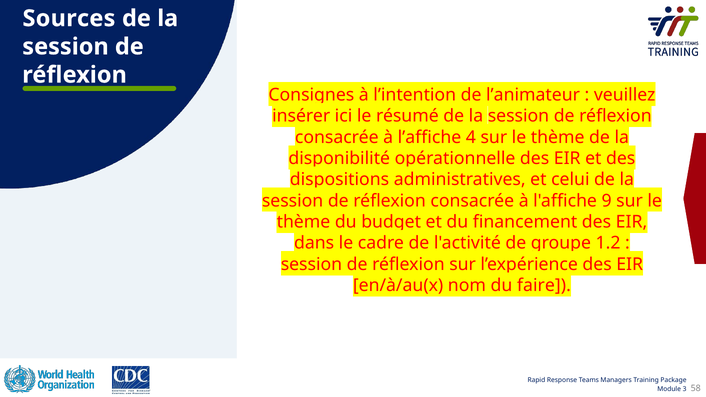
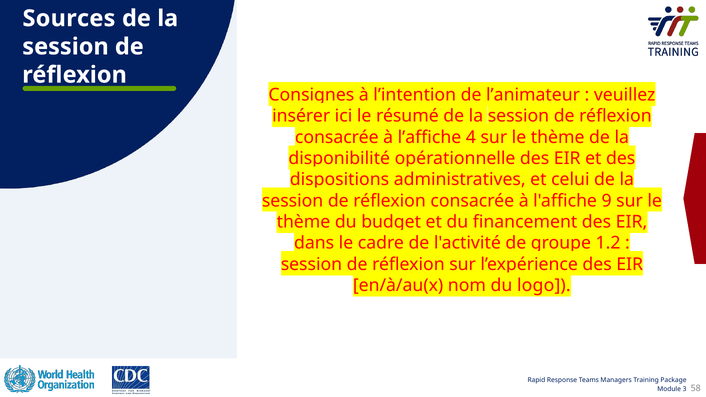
faire: faire -> logo (544, 286)
